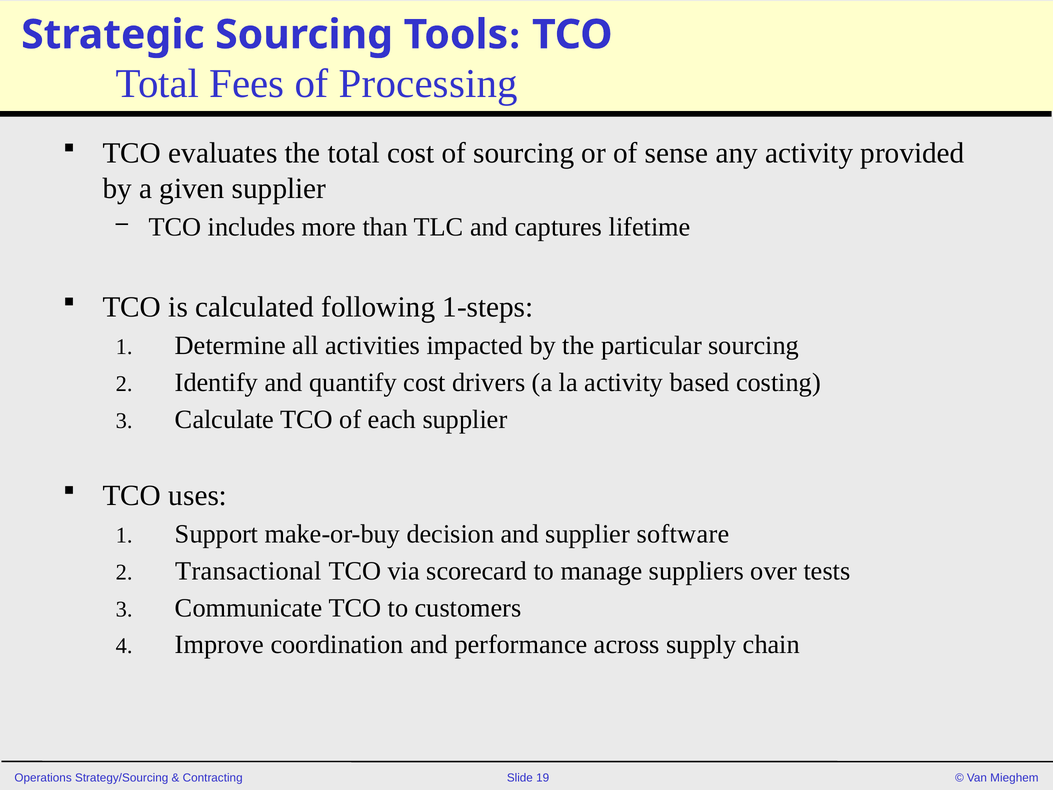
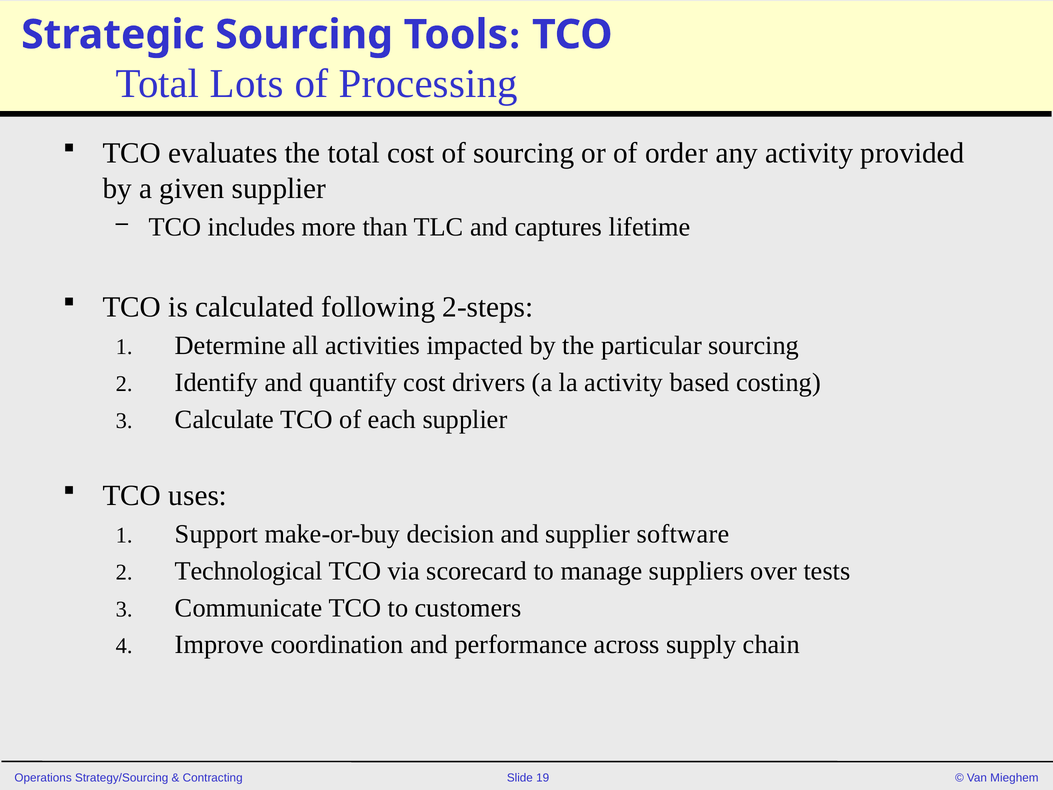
Fees: Fees -> Lots (247, 84)
sense: sense -> order (676, 153)
1-steps: 1-steps -> 2-steps (488, 307)
Transactional: Transactional -> Technological (249, 571)
